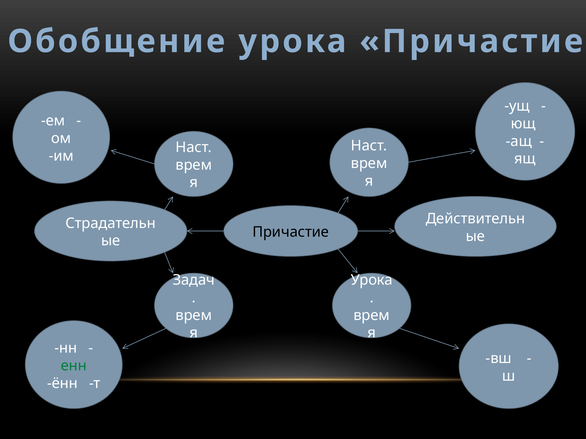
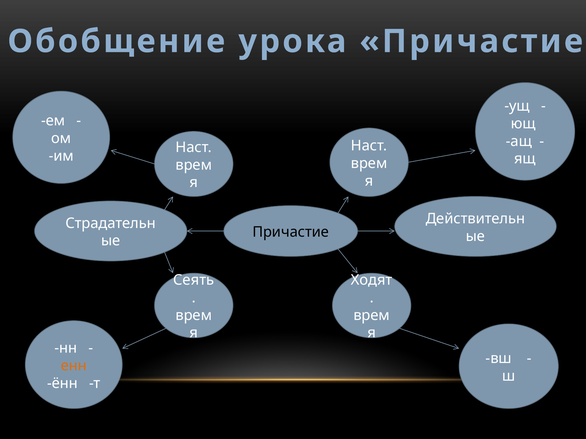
Задач: Задач -> Сеять (194, 280)
Урока: Урока -> Ходят (372, 280)
енн colour: green -> orange (74, 366)
